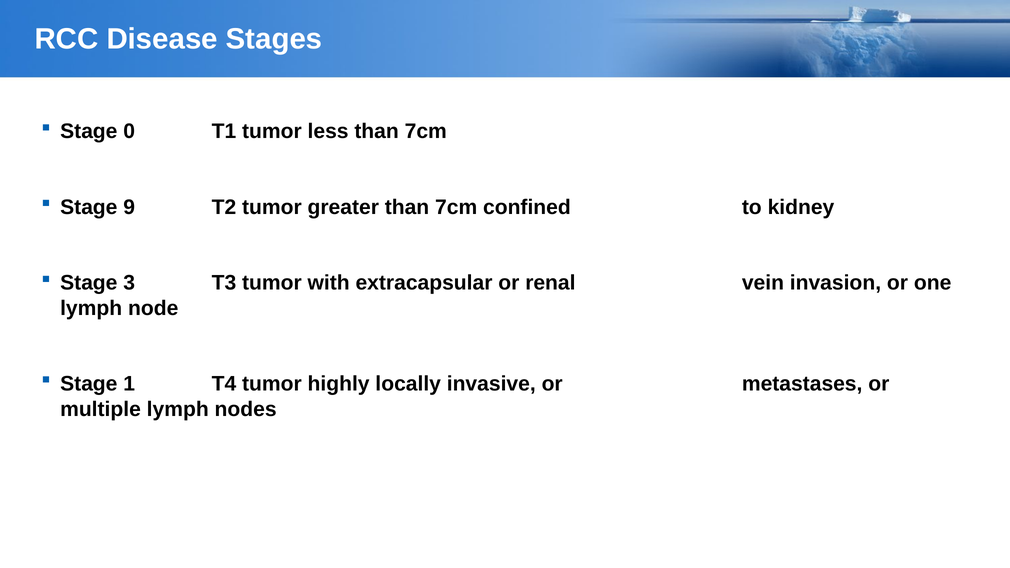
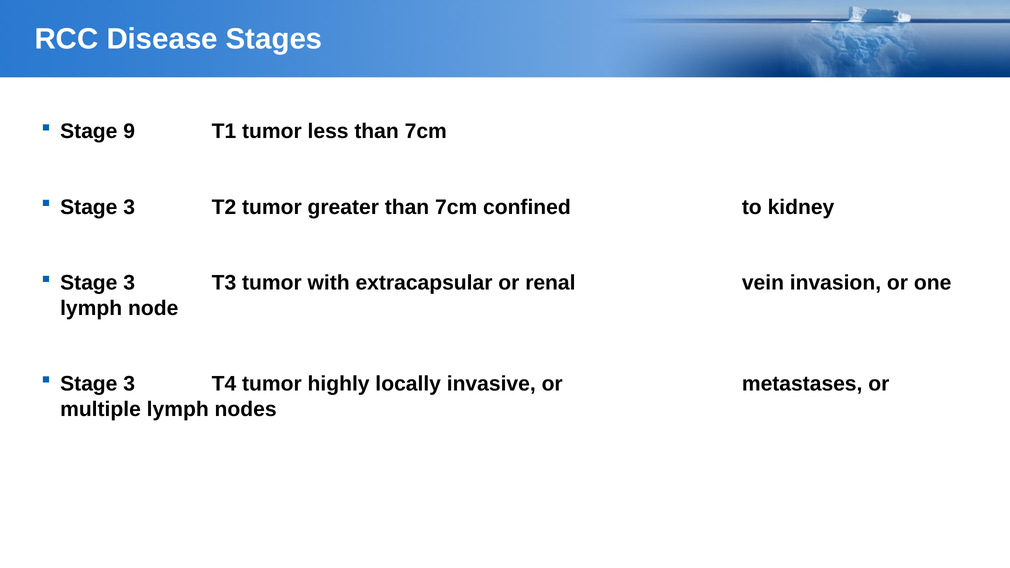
0: 0 -> 9 (129, 132)
9: 9 -> 3 (129, 207)
1: 1 -> 3 (129, 384)
